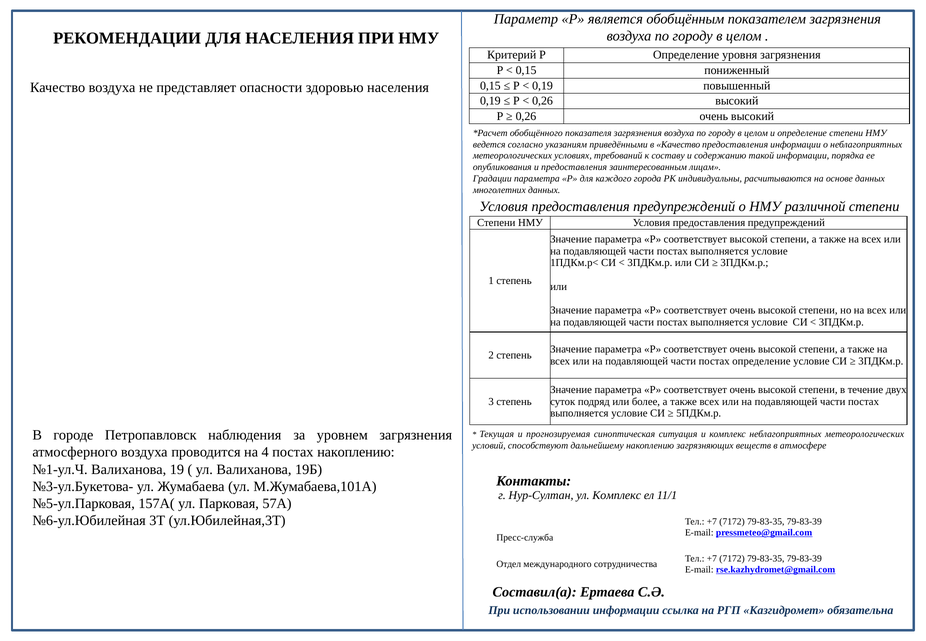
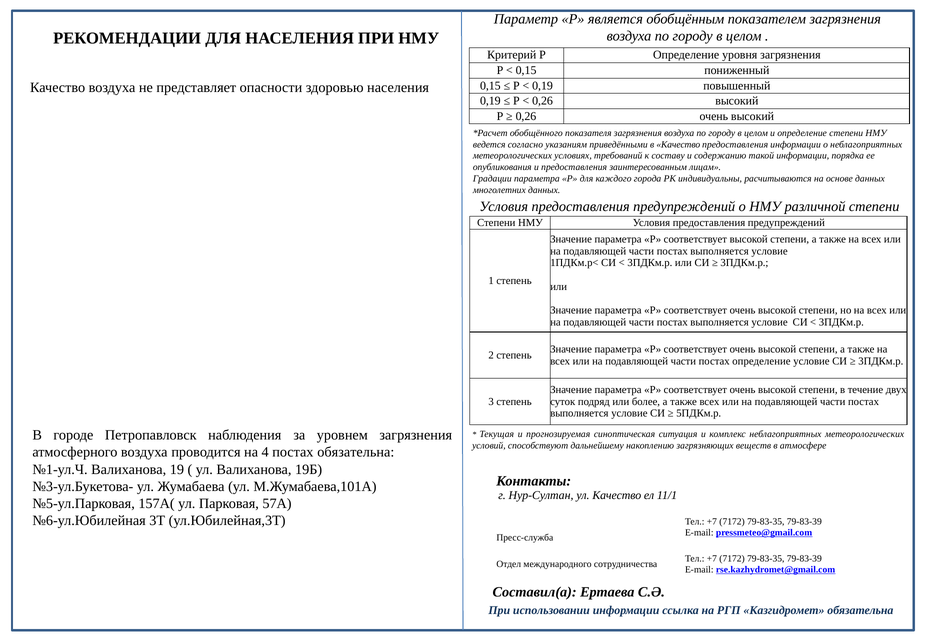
постах накоплению: накоплению -> обязательна (356, 452)
ул Комплекс: Комплекс -> Качество (617, 496)
